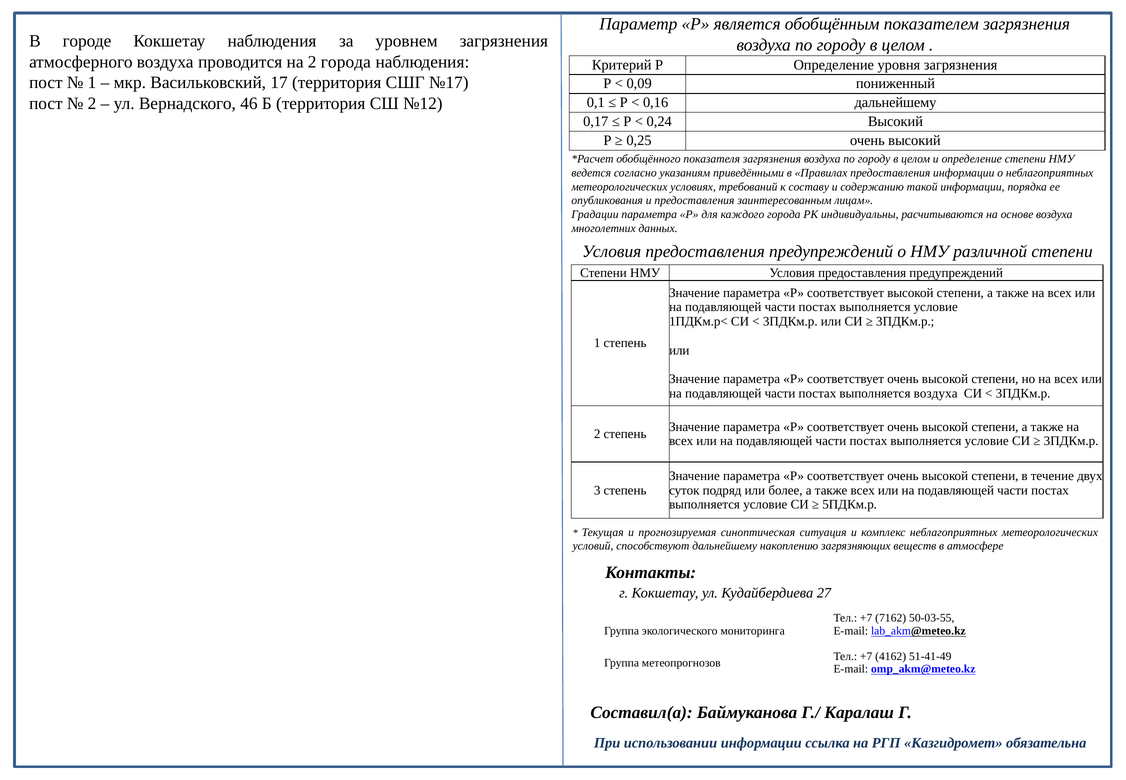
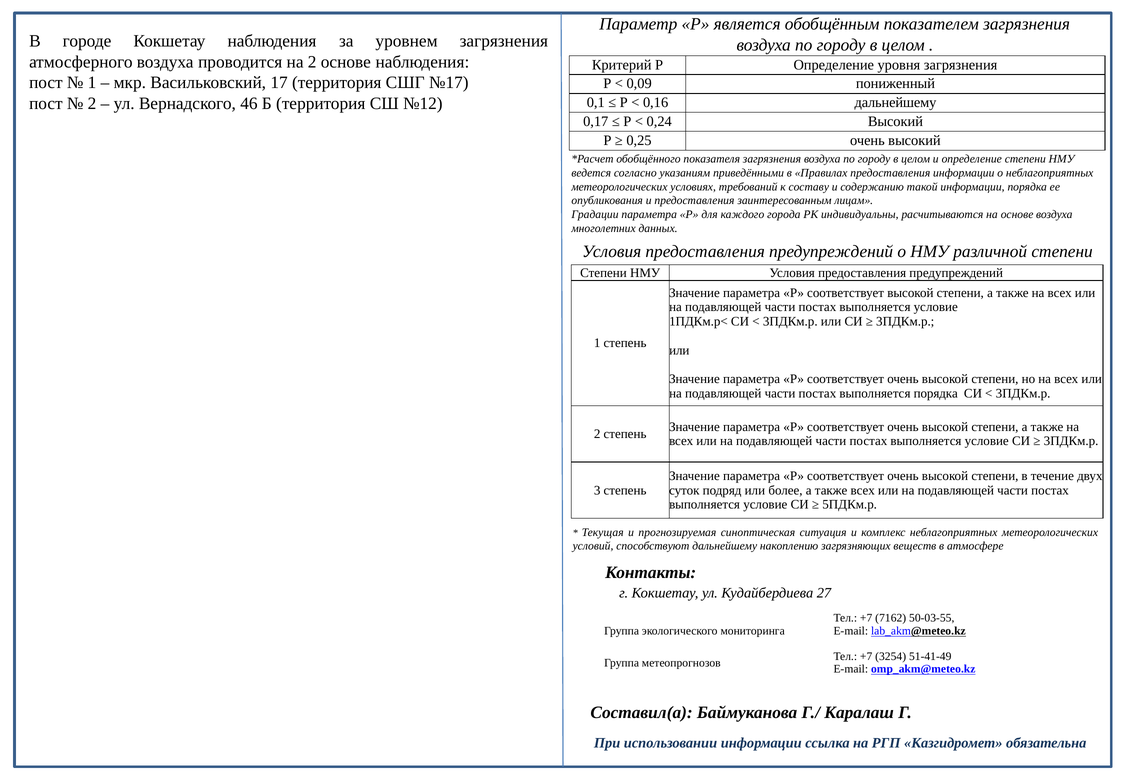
2 города: города -> основе (346, 62)
выполняется воздуха: воздуха -> порядка (936, 393)
4162: 4162 -> 3254 (891, 656)
